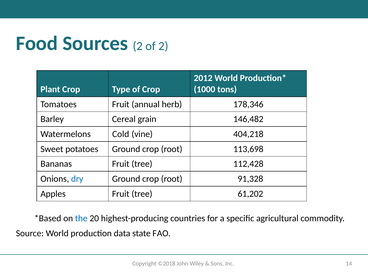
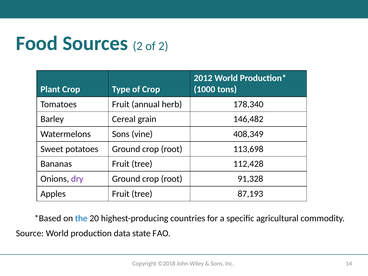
178,346: 178,346 -> 178,340 (248, 104)
Watermelons Cold: Cold -> Sons (121, 134)
404,218: 404,218 -> 408,349 (248, 134)
dry colour: blue -> purple (77, 179)
61,202: 61,202 -> 87,193 (250, 194)
